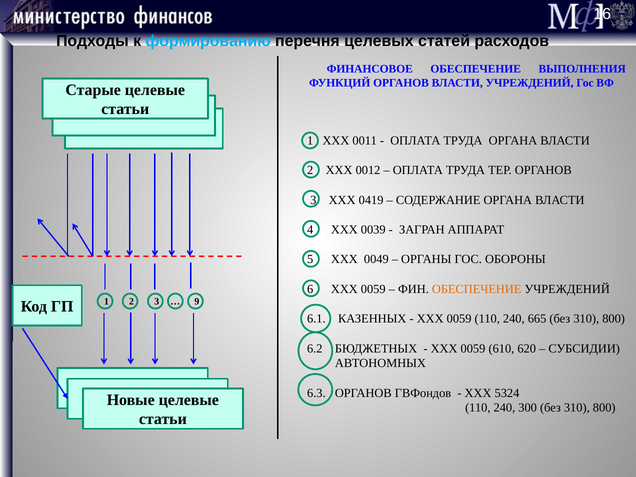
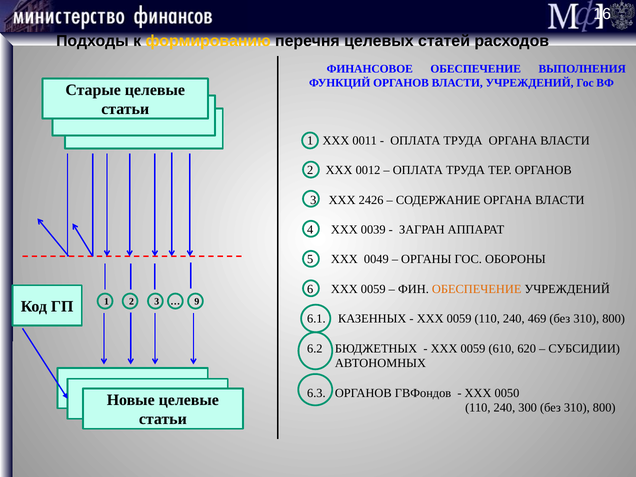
формированию colour: light blue -> yellow (208, 41)
0419: 0419 -> 2426 (371, 200)
665: 665 -> 469 (537, 319)
5324: 5324 -> 0050 (507, 393)
